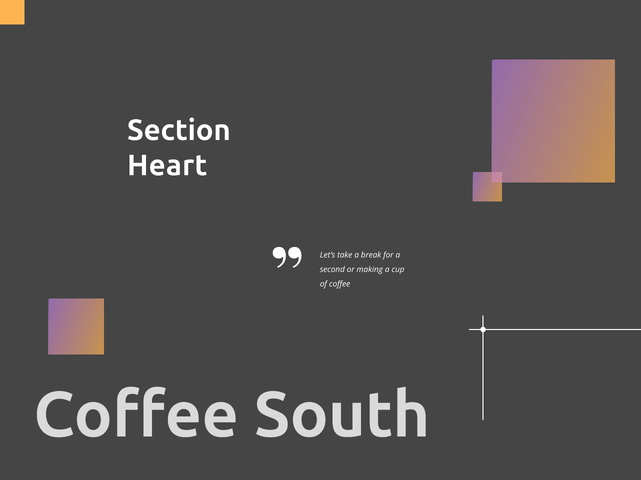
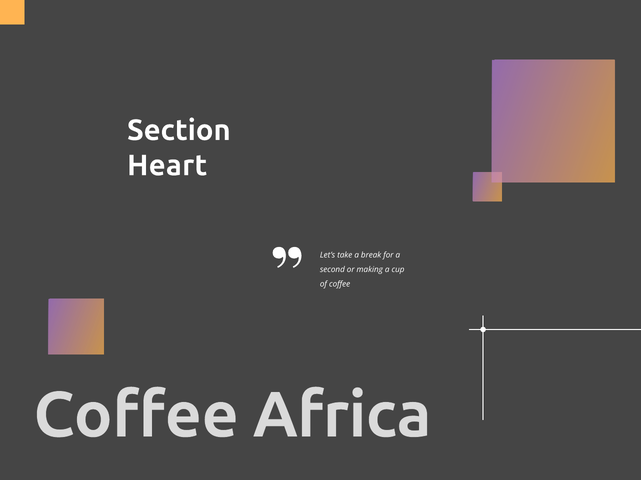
South: South -> Africa (342, 416)
